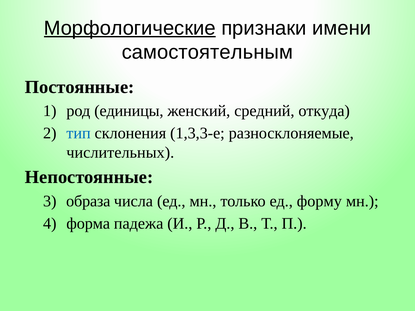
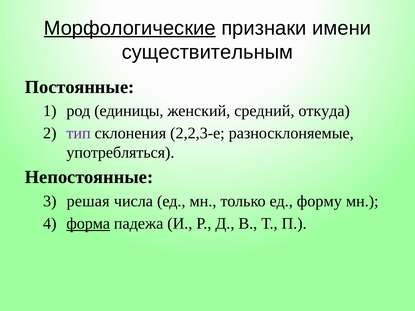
самостоятельным: самостоятельным -> существительным (207, 52)
тип colour: blue -> purple (79, 133)
1,3,3-е: 1,3,3-е -> 2,2,3-е (197, 133)
числительных: числительных -> употребляться (120, 153)
образа: образа -> решая (88, 201)
форма underline: none -> present (88, 224)
